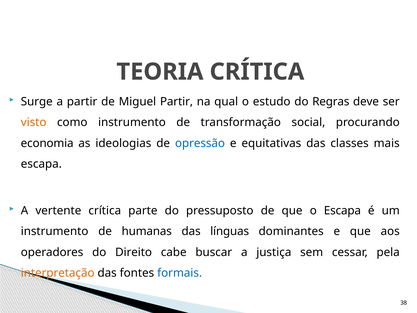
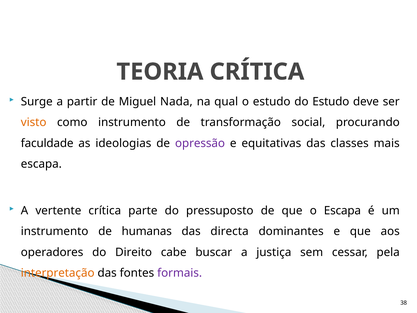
Miguel Partir: Partir -> Nada (176, 101)
do Regras: Regras -> Estudo (331, 101)
economia: economia -> faculdade (47, 143)
opressão colour: blue -> purple (200, 143)
línguas: línguas -> directa (230, 231)
formais colour: blue -> purple (180, 273)
